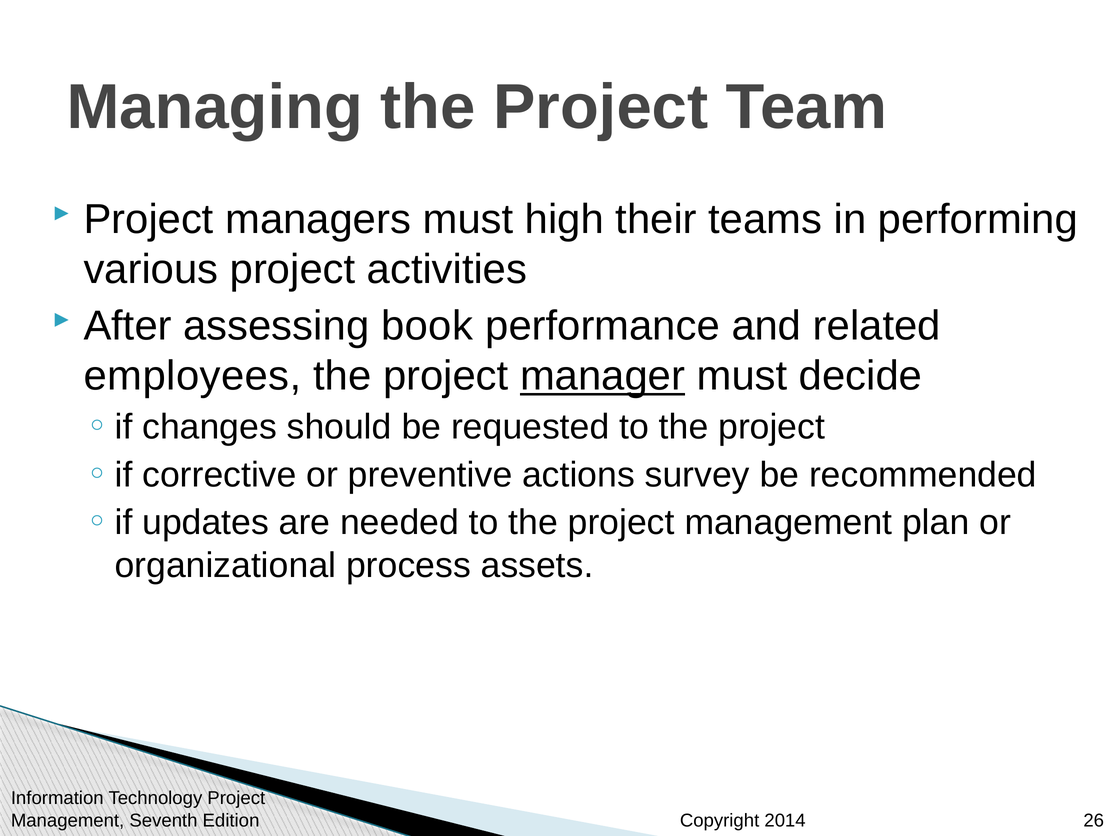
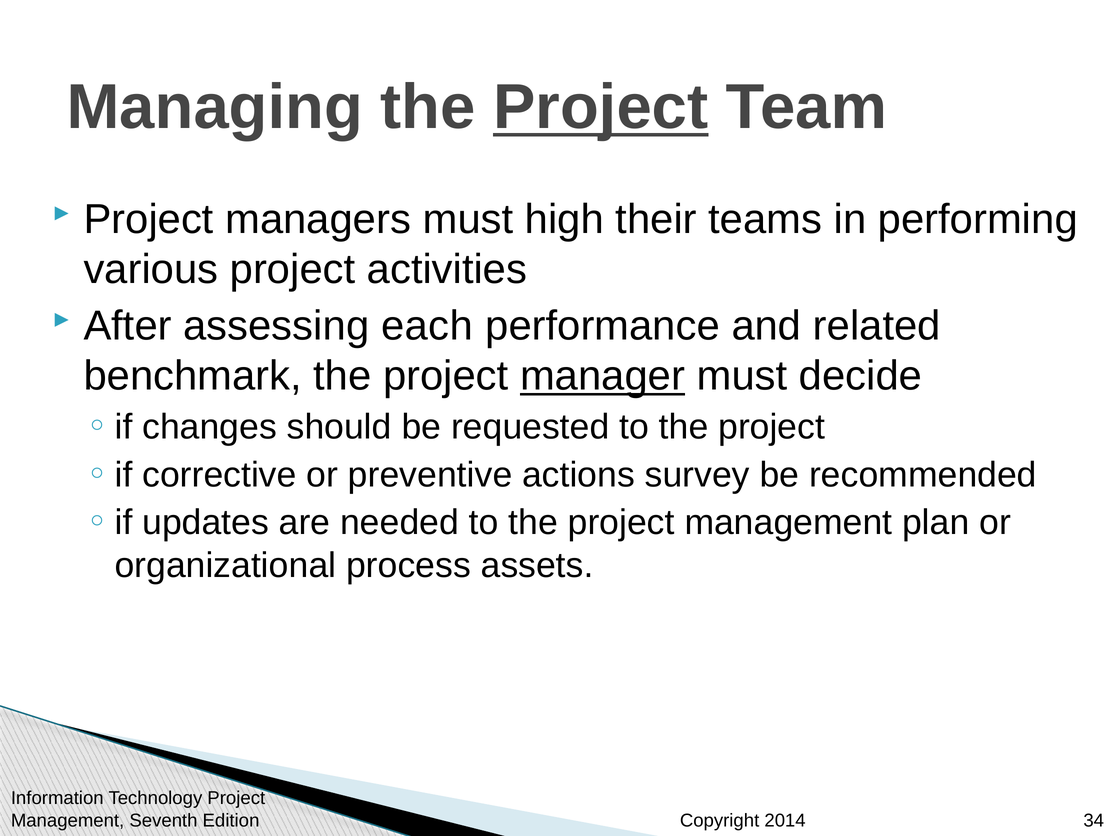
Project underline: none -> present (601, 108)
book: book -> each (427, 326)
employees: employees -> benchmark (193, 376)
26: 26 -> 34 (1094, 821)
